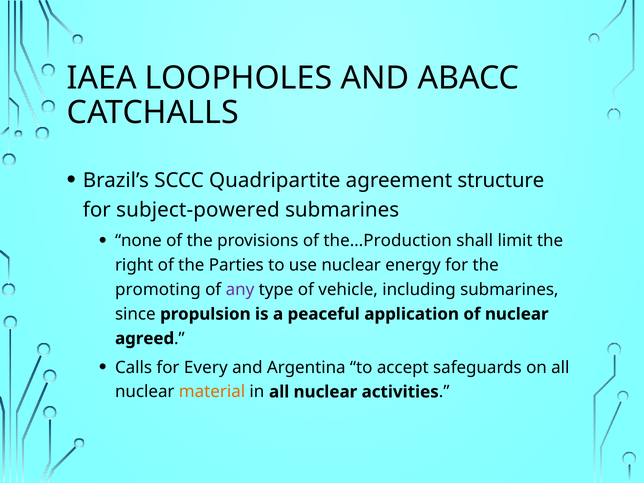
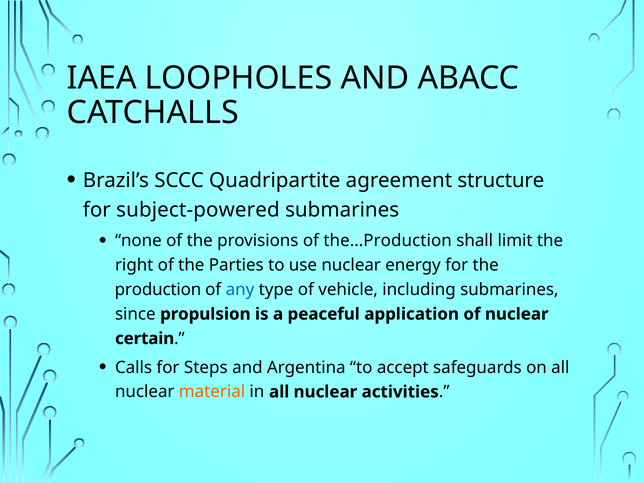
promoting: promoting -> production (158, 290)
any colour: purple -> blue (240, 290)
agreed: agreed -> certain (145, 339)
Every: Every -> Steps (206, 367)
